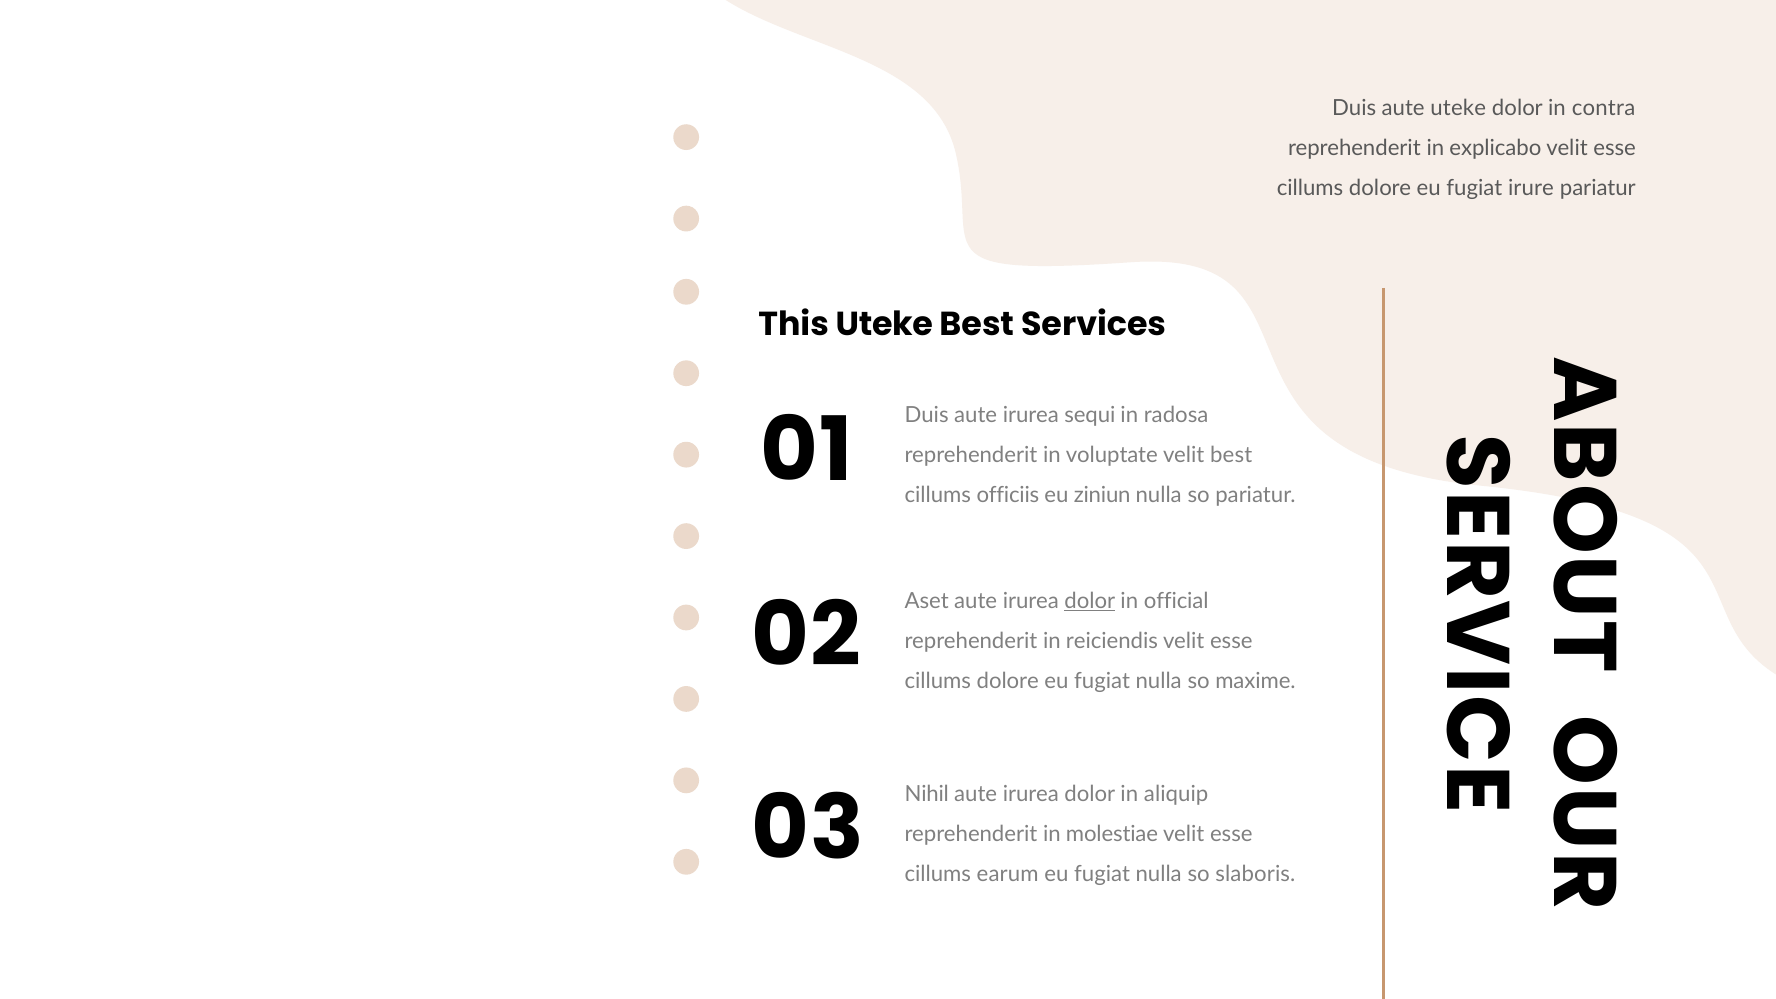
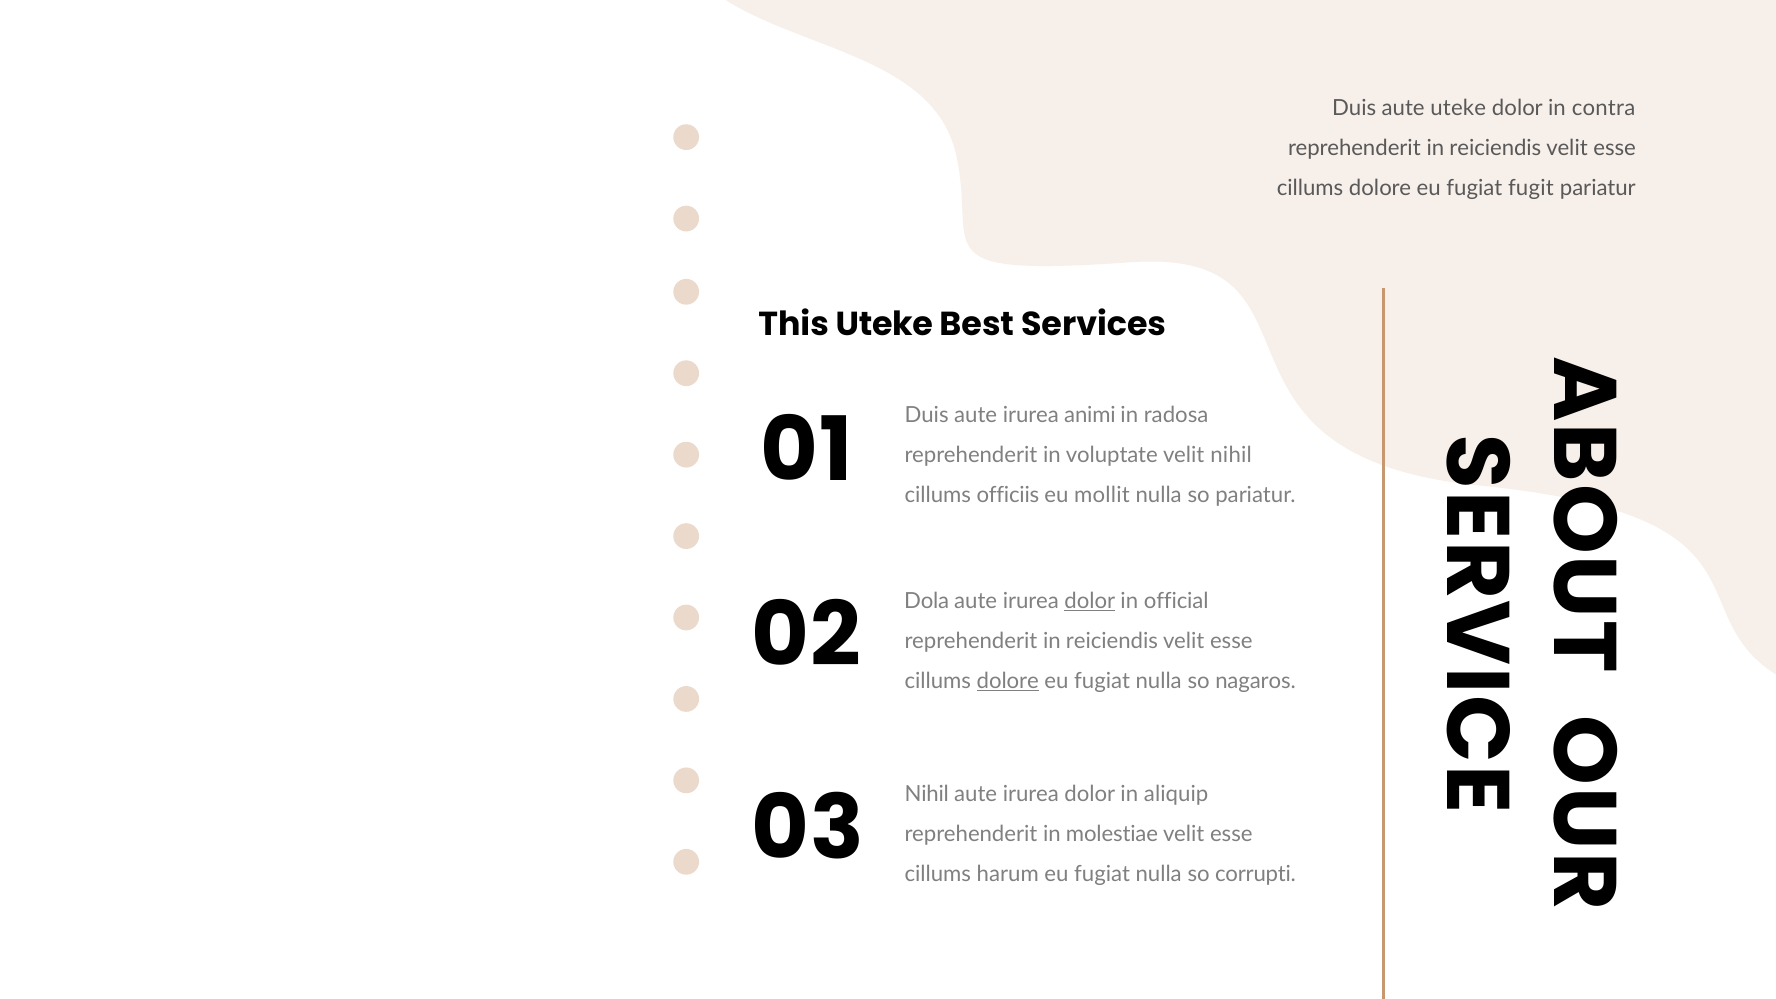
explicabo: explicabo -> reiciendis (1495, 149)
irure: irure -> fugit (1531, 189)
sequi: sequi -> animi (1090, 415)
velit best: best -> nihil (1231, 455)
ziniun: ziniun -> mollit (1102, 495)
Aset: Aset -> Dola (927, 601)
dolore underline: none -> present (1008, 681)
maxime: maxime -> nagaros (1256, 681)
earum: earum -> harum (1008, 874)
slaboris: slaboris -> corrupti (1256, 874)
